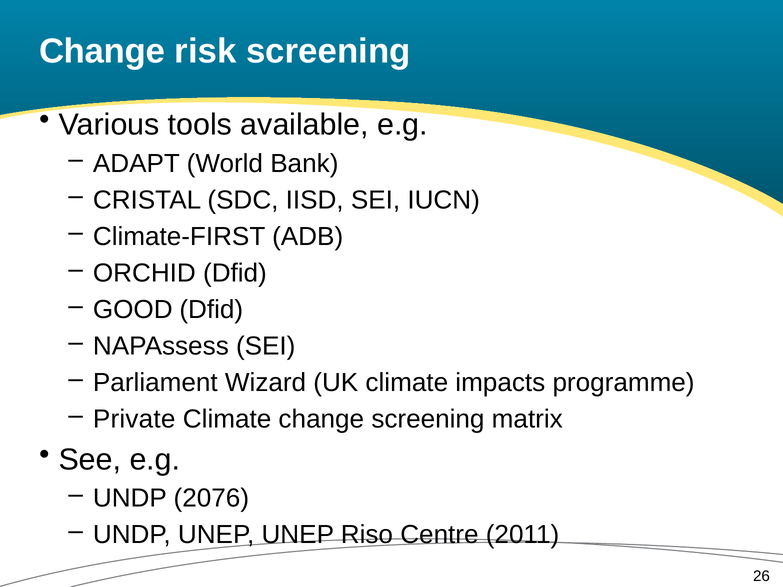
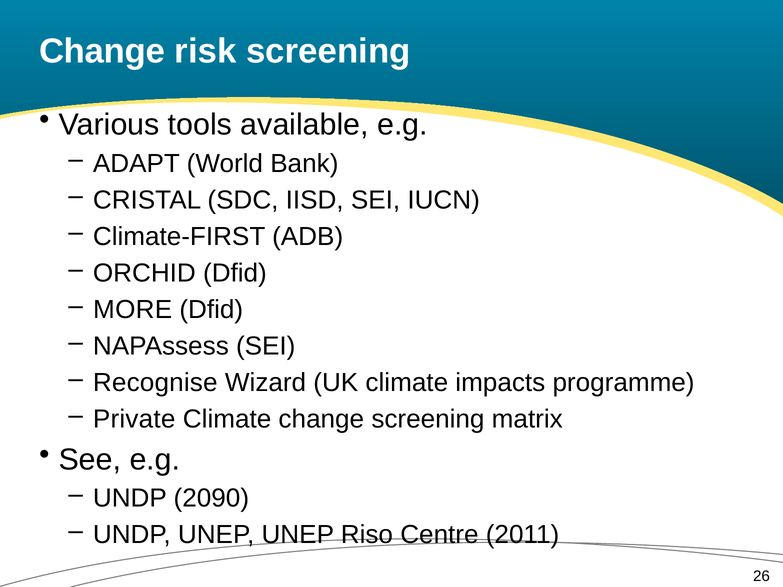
GOOD: GOOD -> MORE (133, 310)
Parliament: Parliament -> Recognise (155, 383)
2076: 2076 -> 2090 (211, 499)
